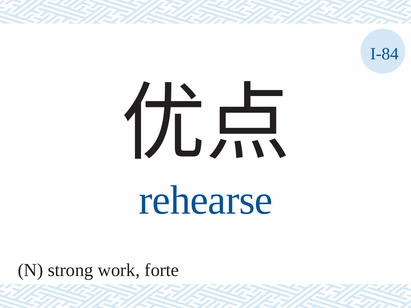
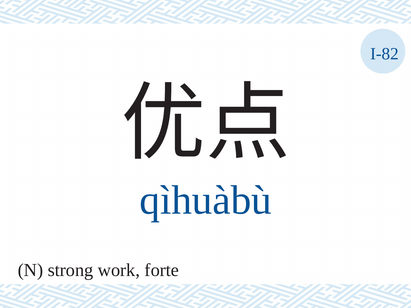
I-84: I-84 -> I-82 (384, 54)
rehearse: rehearse -> qìhuàbù (206, 201)
